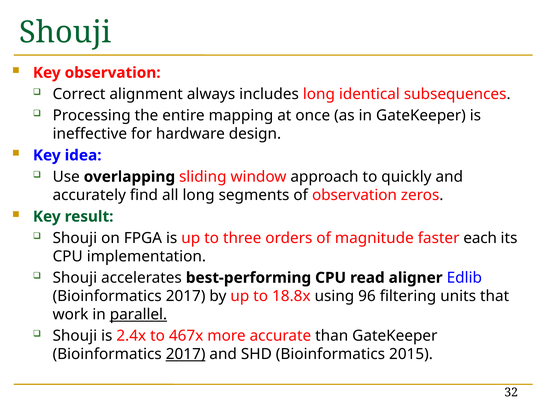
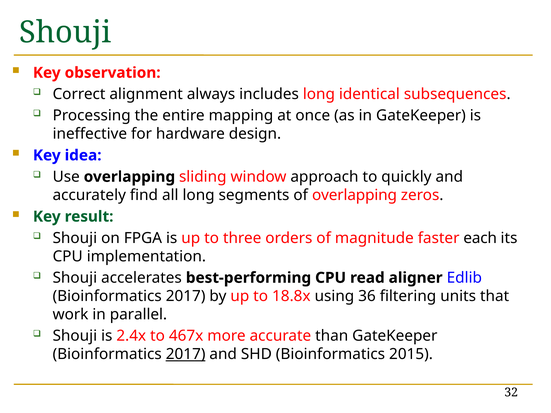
of observation: observation -> overlapping (354, 195)
96: 96 -> 36 (367, 296)
parallel underline: present -> none (138, 315)
